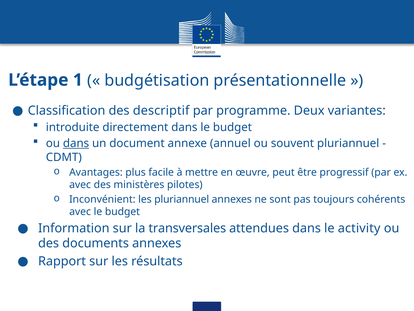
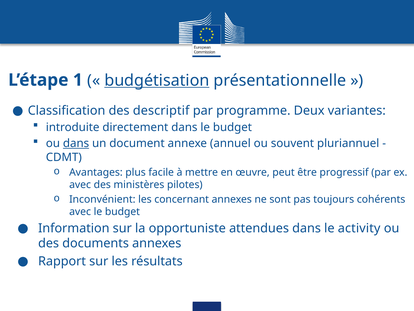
budgétisation underline: none -> present (157, 80)
les pluriannuel: pluriannuel -> concernant (182, 199)
transversales: transversales -> opportuniste (187, 228)
